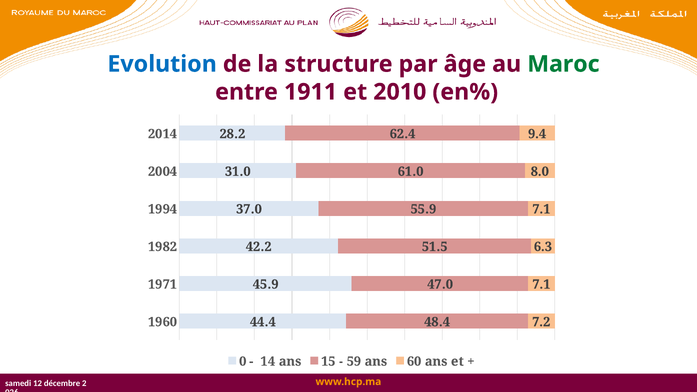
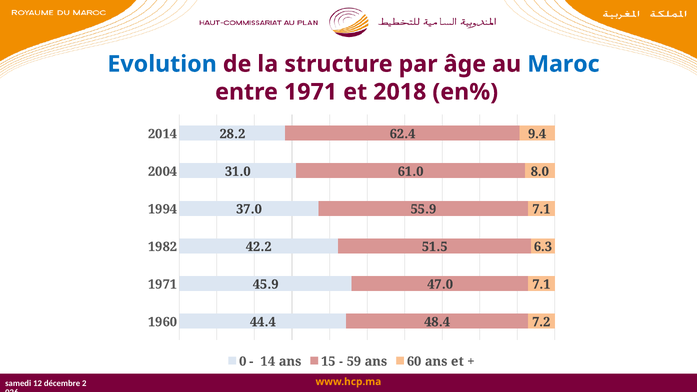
Maroc colour: green -> blue (563, 64)
entre 1911: 1911 -> 1971 (311, 92)
2010: 2010 -> 2018 (400, 92)
